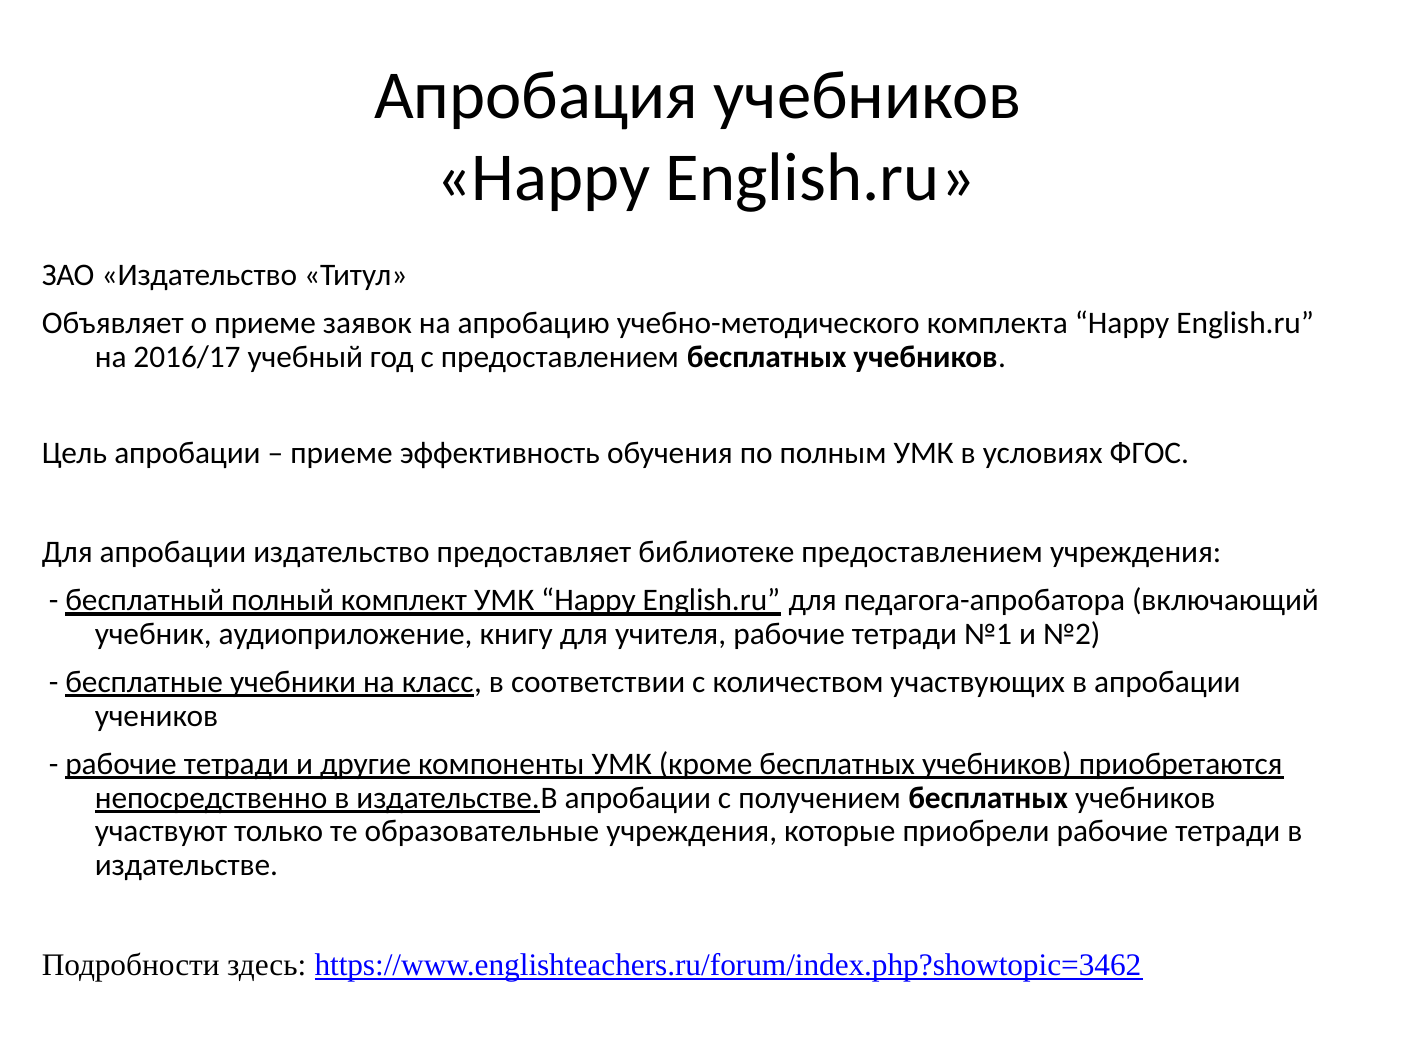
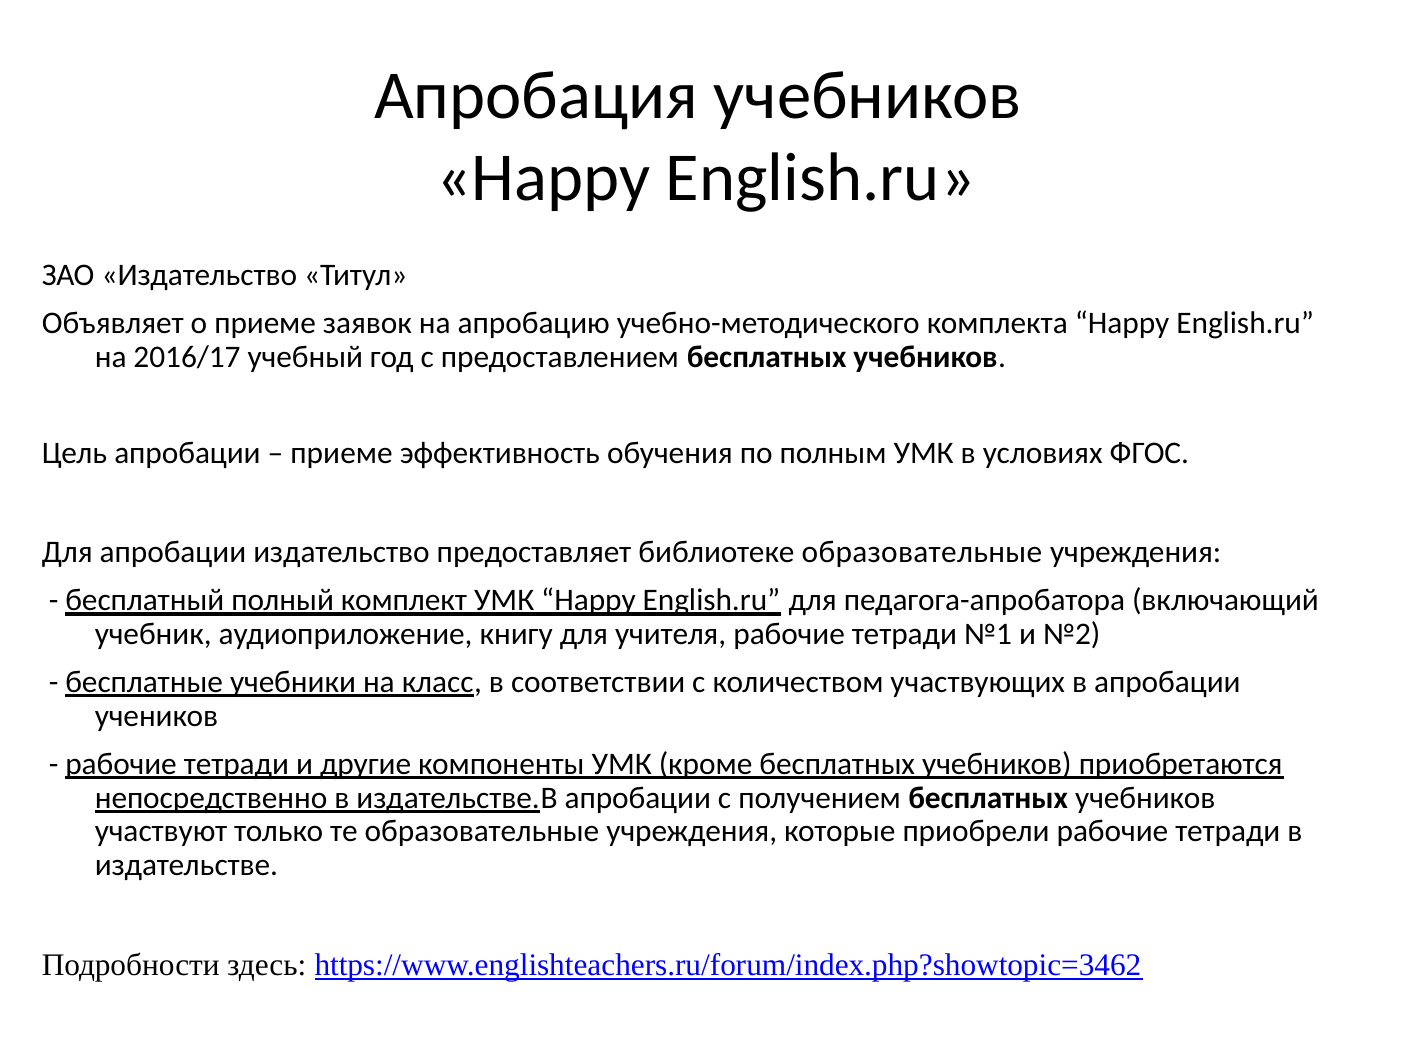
библиотеке предоставлением: предоставлением -> образовательные (922, 552)
